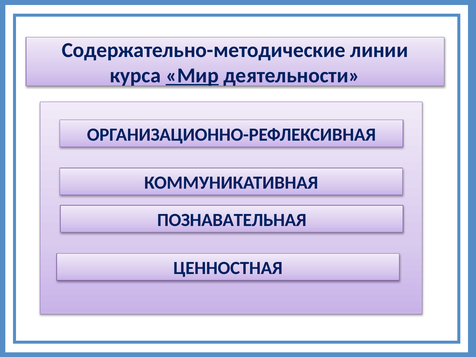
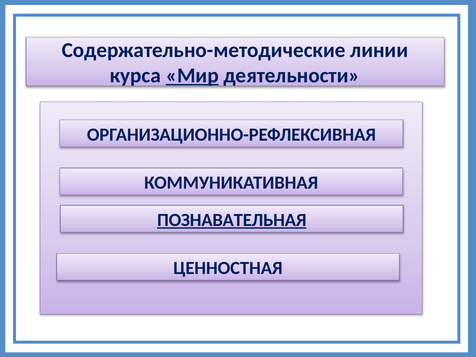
ПОЗНАВАТЕЛЬНАЯ underline: none -> present (232, 220)
